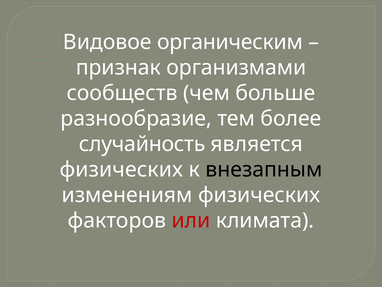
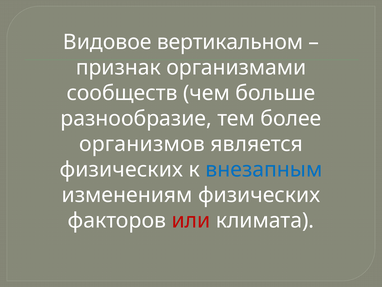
органическим: органическим -> вертикальном (230, 42)
случайность: случайность -> организмов (142, 144)
внезапным colour: black -> blue (264, 169)
